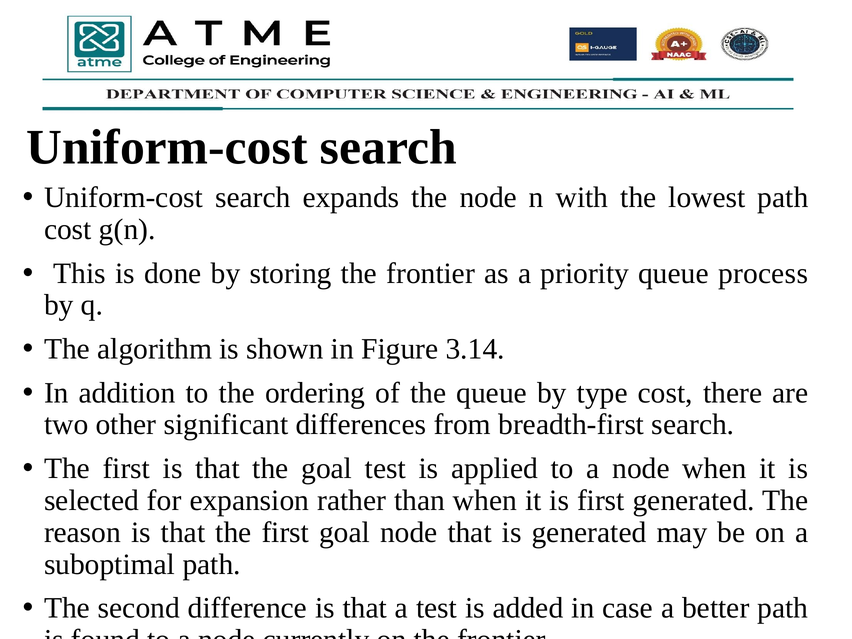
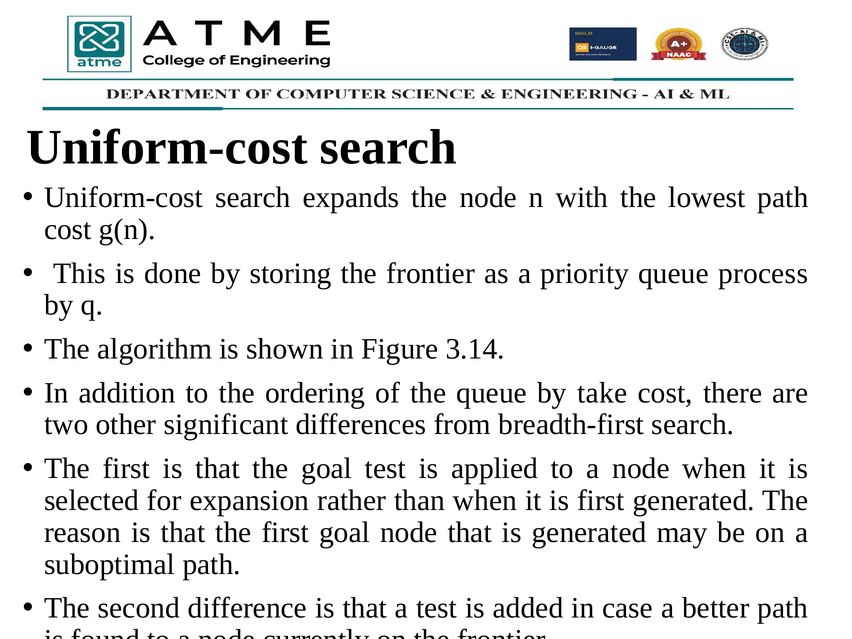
type: type -> take (602, 393)
